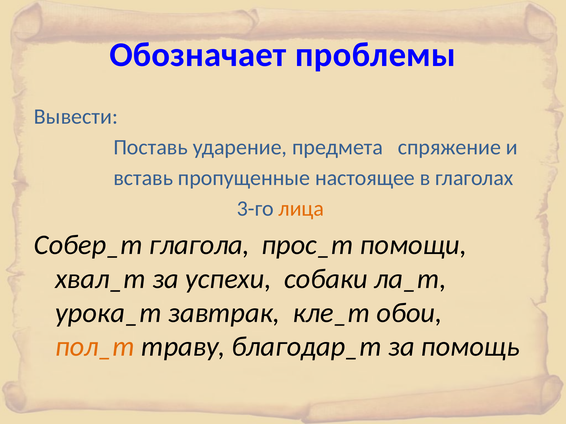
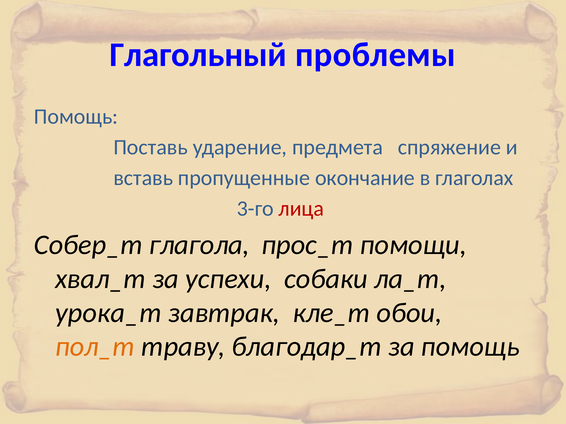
Обозначает: Обозначает -> Глагольный (198, 55)
Вывести: Вывести -> Помощь (76, 117)
настоящее: настоящее -> окончание (365, 178)
лица colour: orange -> red (301, 209)
